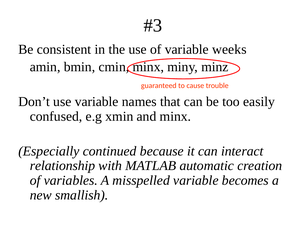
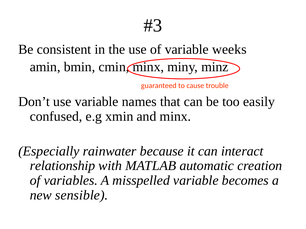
continued: continued -> rainwater (110, 151)
smallish: smallish -> sensible (82, 195)
